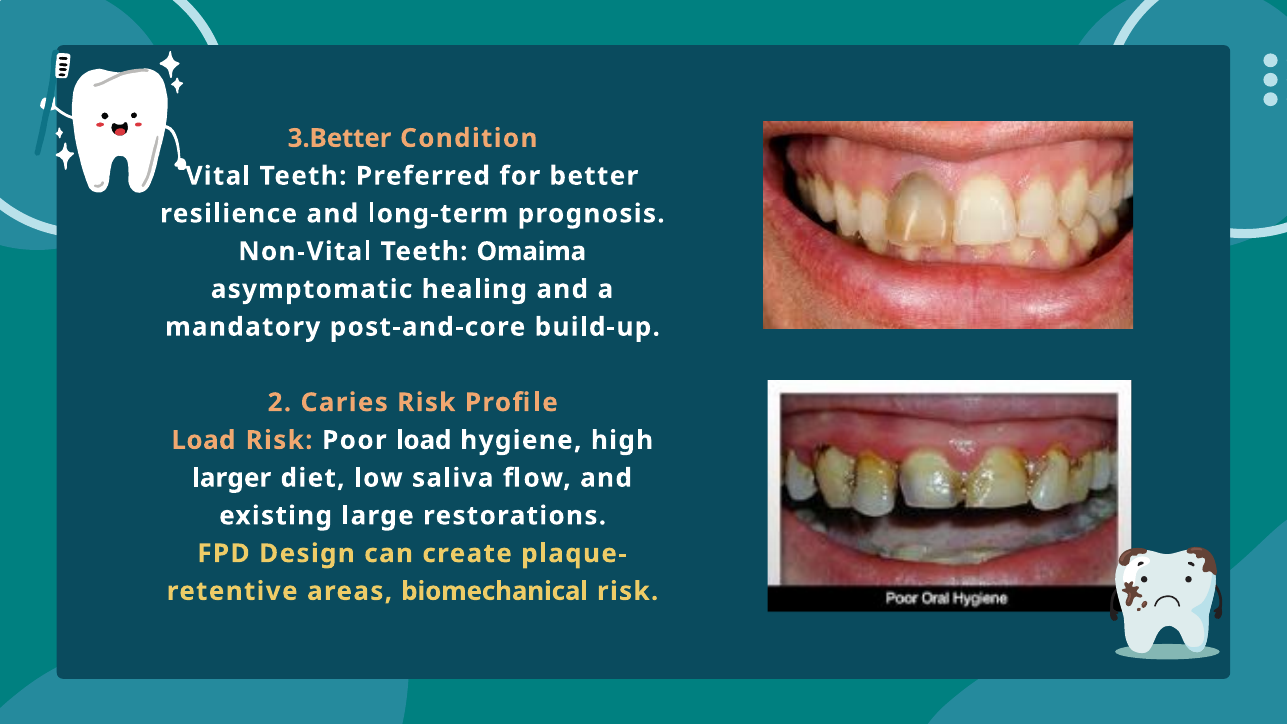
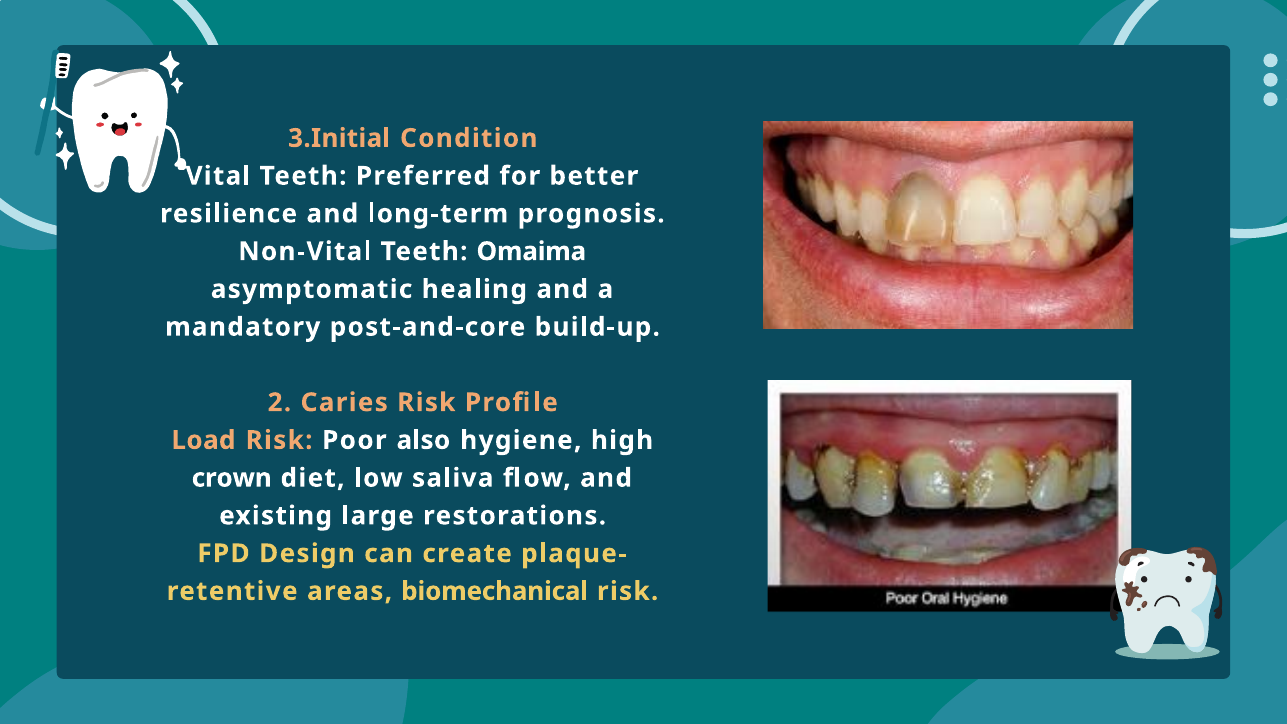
3.Better: 3.Better -> 3.Initial (339, 138)
Poor load: load -> also (423, 440)
larger: larger -> crown (232, 478)
